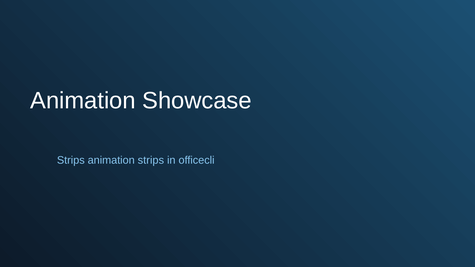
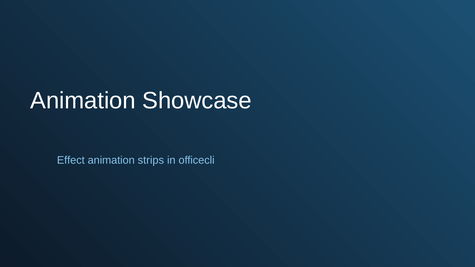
Strips: Strips -> Effect (71, 160)
